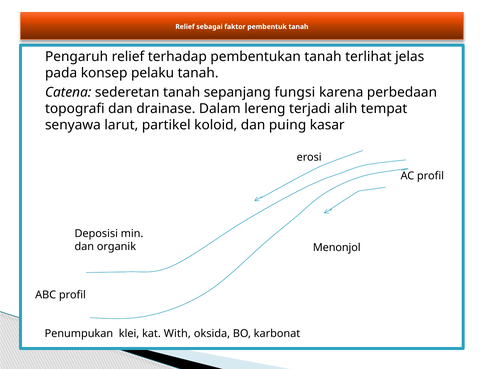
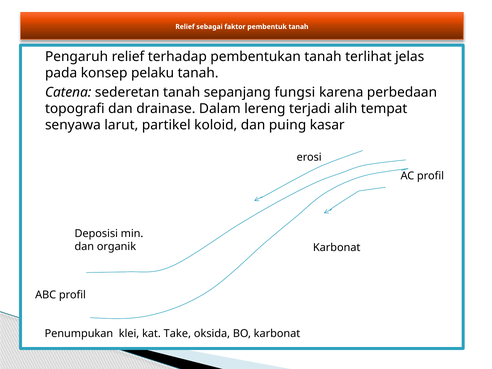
Menonjol: Menonjol -> Karbonat (337, 248)
With: With -> Take (177, 334)
